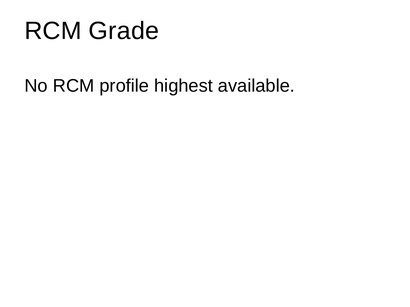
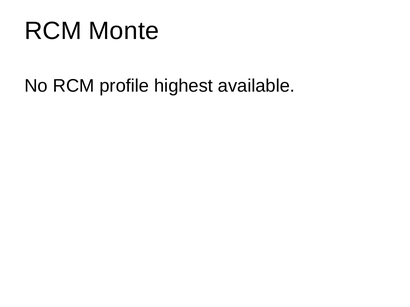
Grade: Grade -> Monte (124, 31)
